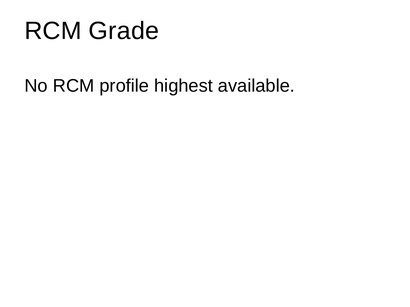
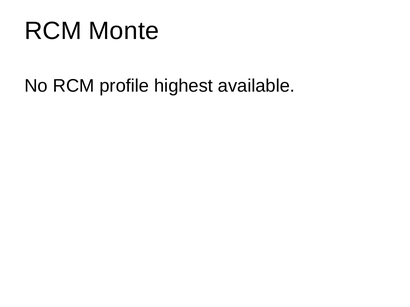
Grade: Grade -> Monte (124, 31)
